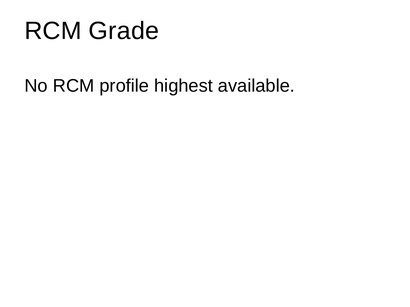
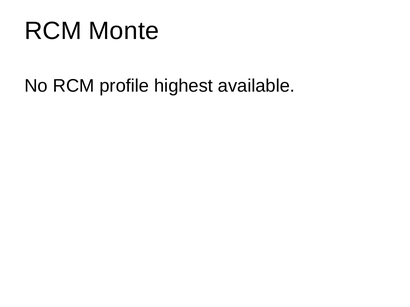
Grade: Grade -> Monte (124, 31)
